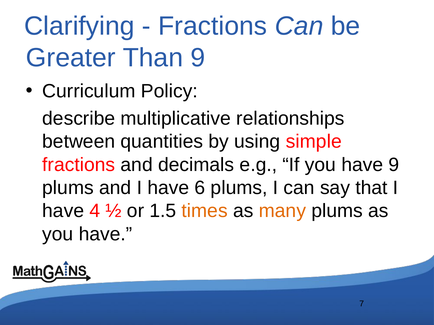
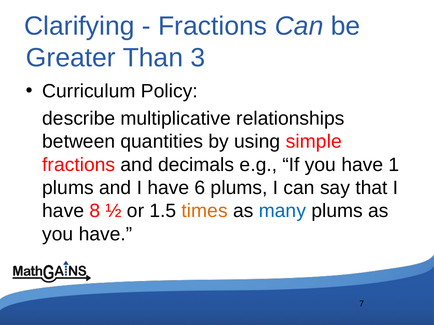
Than 9: 9 -> 3 (198, 58)
have 9: 9 -> 1 (394, 165)
4: 4 -> 8 (95, 211)
many colour: orange -> blue (282, 211)
